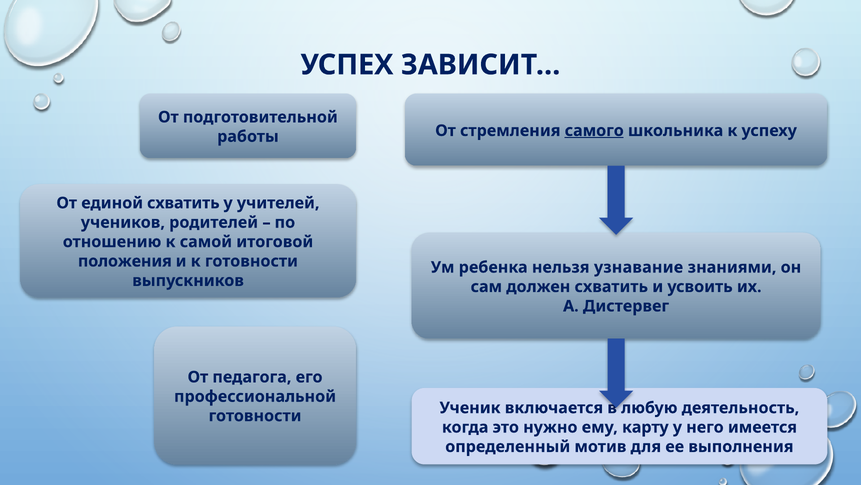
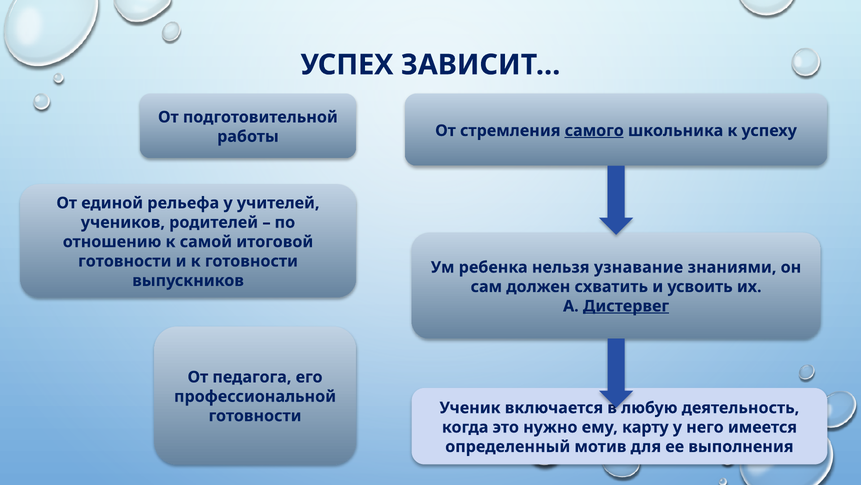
единой схватить: схватить -> рельефа (183, 203)
положения: положения -> готовности (125, 261)
Дистервег underline: none -> present (626, 306)
